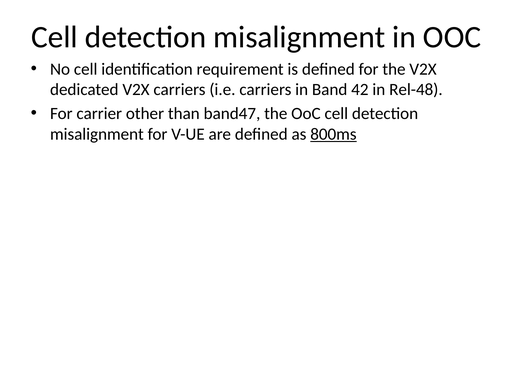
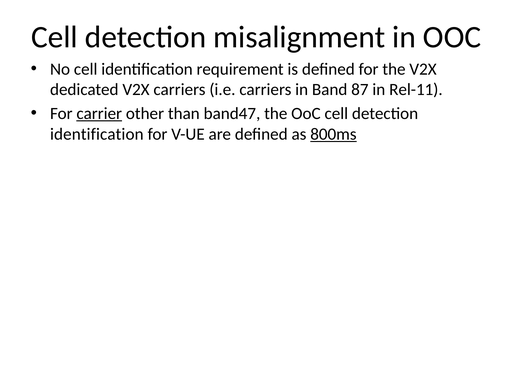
42: 42 -> 87 (360, 90)
Rel-48: Rel-48 -> Rel-11 (416, 90)
carrier underline: none -> present (99, 113)
misalignment: misalignment -> identification (97, 134)
